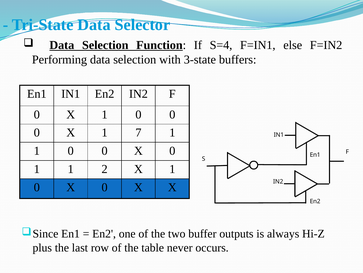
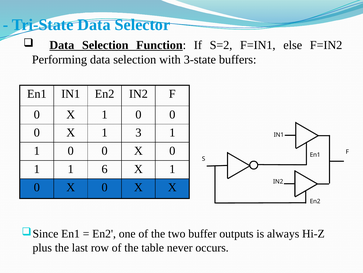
S=4: S=4 -> S=2 (221, 45)
7: 7 -> 3 (138, 132)
2: 2 -> 6 (105, 169)
